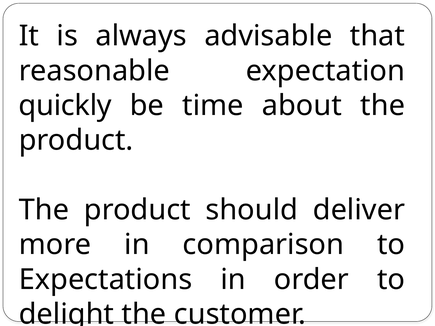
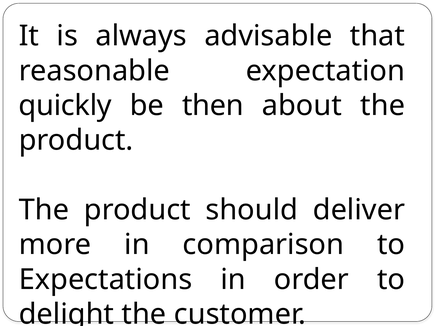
time: time -> then (213, 106)
